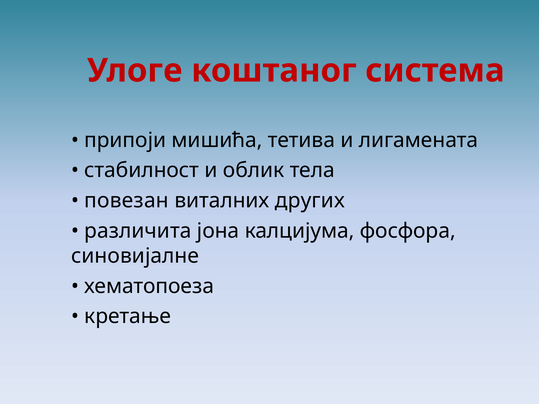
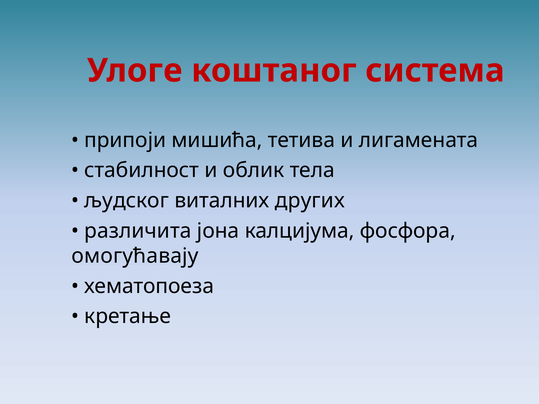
повезан: повезан -> људског (127, 201)
синовијалне: синовијалне -> омогућавају (135, 256)
